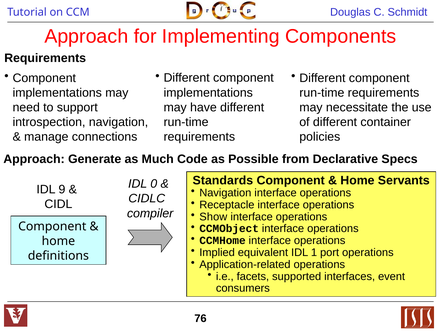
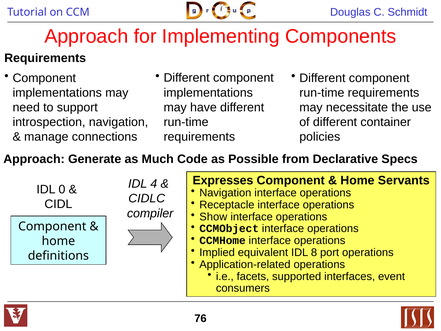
Standards: Standards -> Expresses (223, 180)
0: 0 -> 4 (154, 184)
9: 9 -> 0 (62, 189)
1: 1 -> 8 (314, 252)
